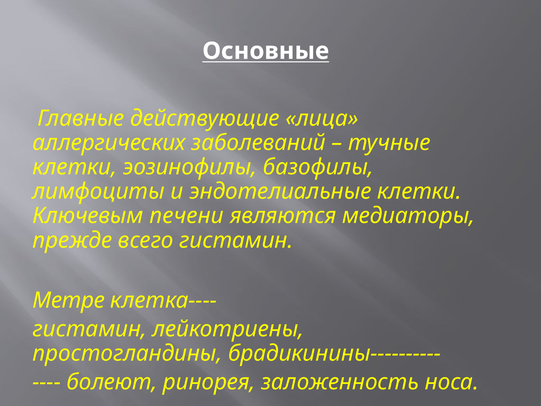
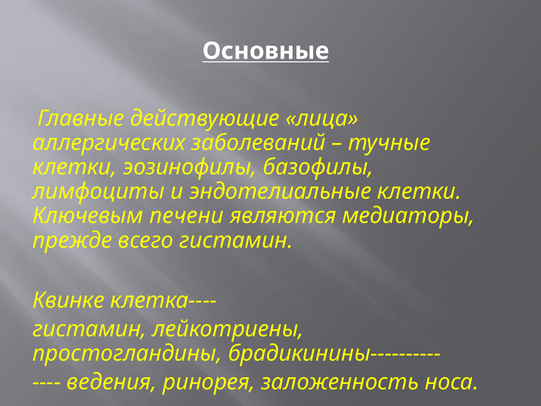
Метре: Метре -> Квинке (69, 300)
болеют: болеют -> ведения (112, 382)
